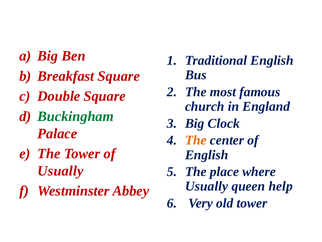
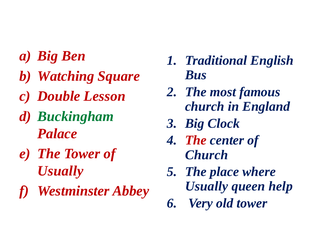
Breakfast: Breakfast -> Watching (66, 76)
Double Square: Square -> Lesson (105, 96)
The colour: orange -> red (196, 140)
English: English -> Church (207, 155)
